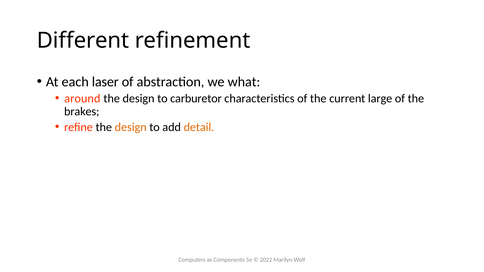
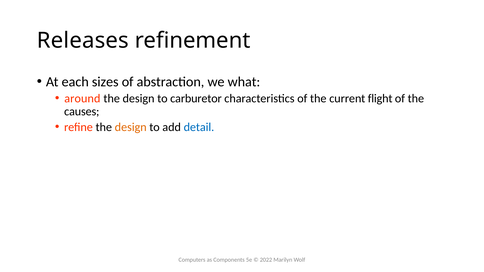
Different: Different -> Releases (83, 41)
laser: laser -> sizes (105, 82)
large: large -> flight (380, 99)
brakes: brakes -> causes (82, 112)
detail colour: orange -> blue (199, 127)
